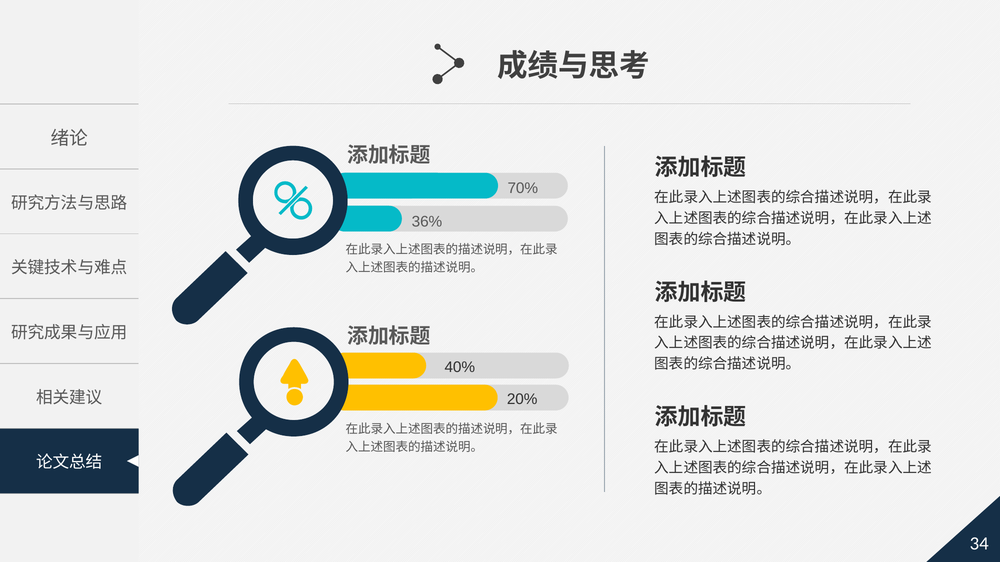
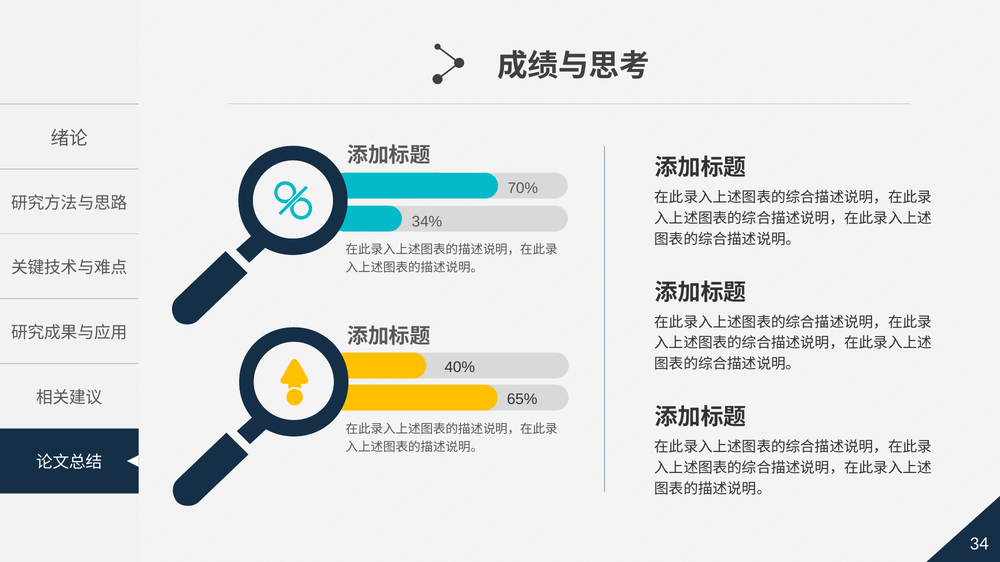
36%: 36% -> 34% (427, 222)
20%: 20% -> 65% (522, 399)
